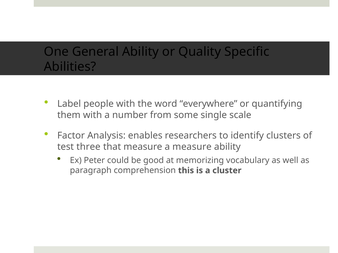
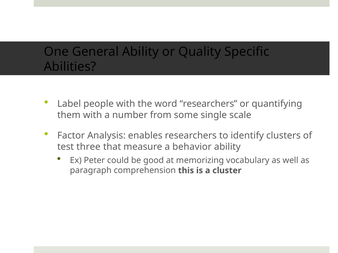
word everywhere: everywhere -> researchers (208, 104)
a measure: measure -> behavior (192, 147)
